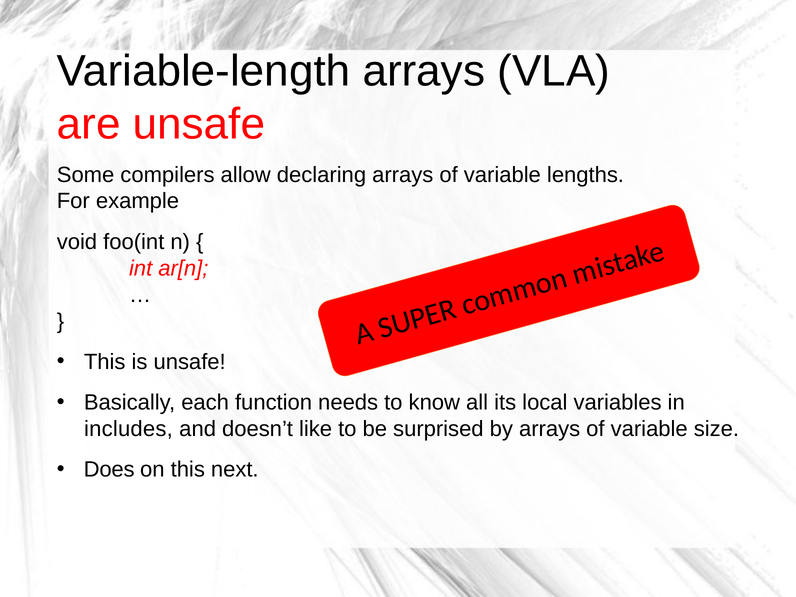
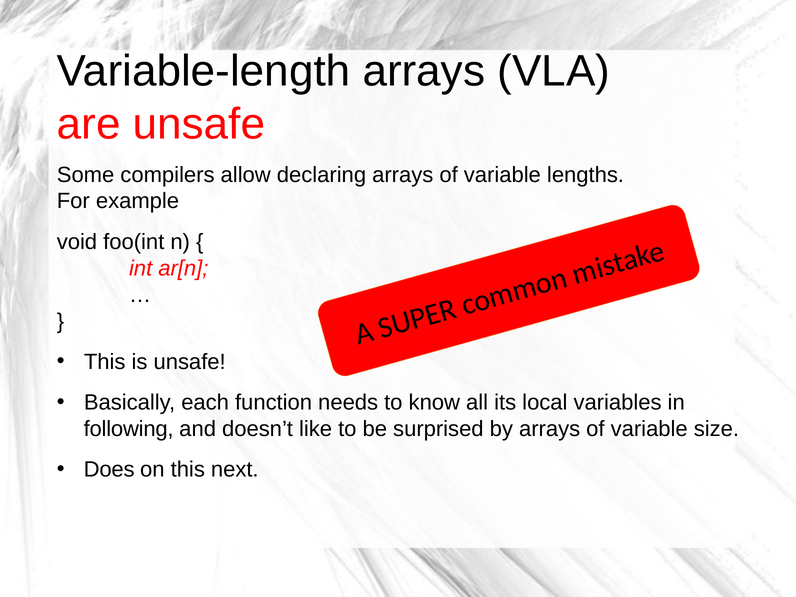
includes: includes -> following (129, 429)
